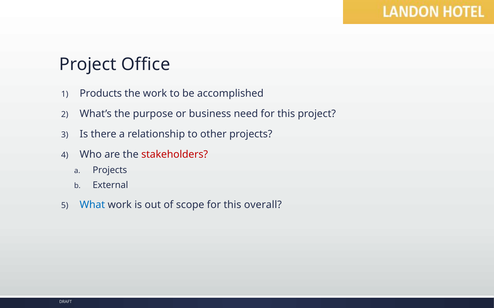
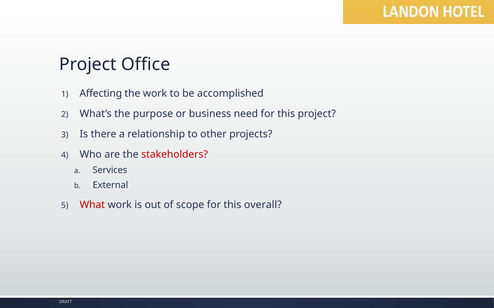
Products: Products -> Affecting (101, 94)
a Projects: Projects -> Services (110, 170)
What colour: blue -> red (92, 205)
